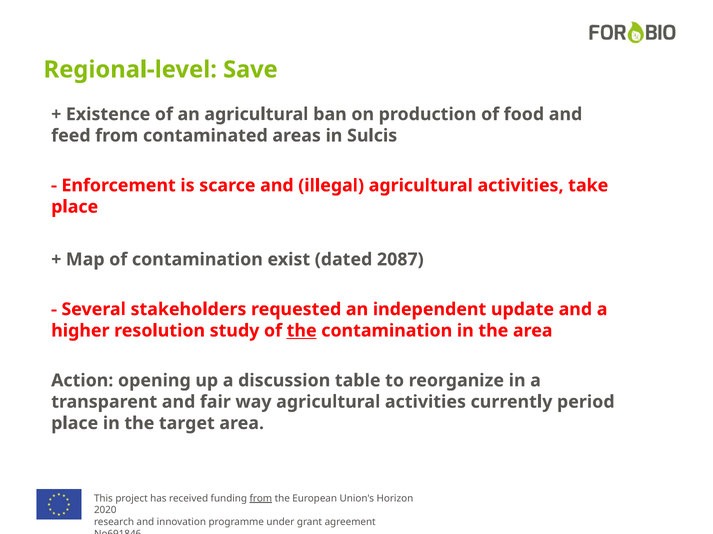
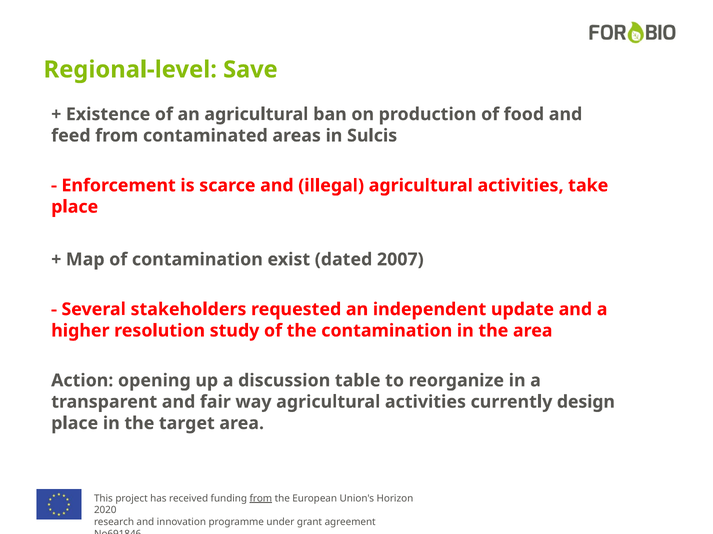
2087: 2087 -> 2007 (400, 260)
the underline: present -> none (302, 331)
period: period -> design (586, 402)
